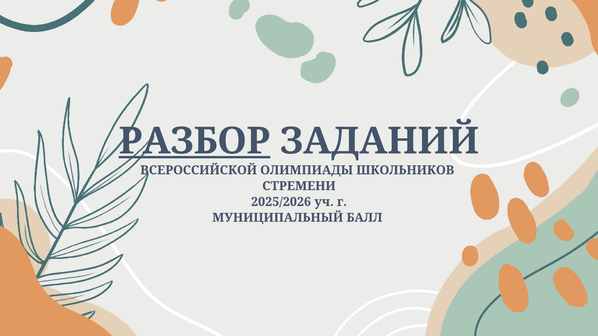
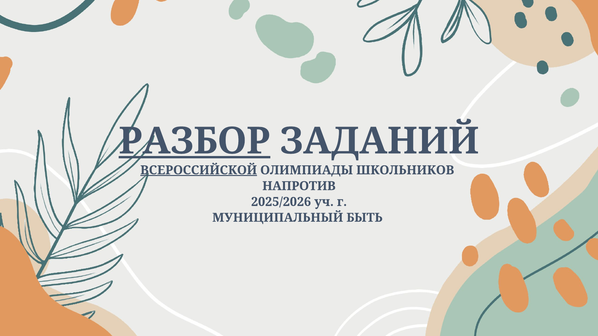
ВСЕРОССИЙСКОЙ underline: none -> present (199, 170)
СТРЕМЕНИ: СТРЕМЕНИ -> НАПРОТИВ (299, 186)
БАЛЛ: БАЛЛ -> БЫТЬ (365, 218)
